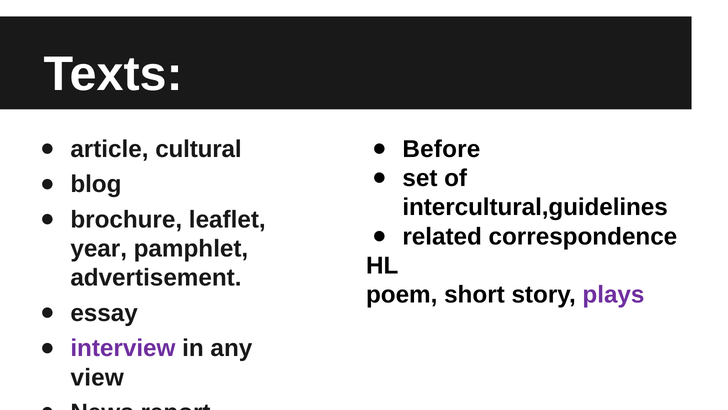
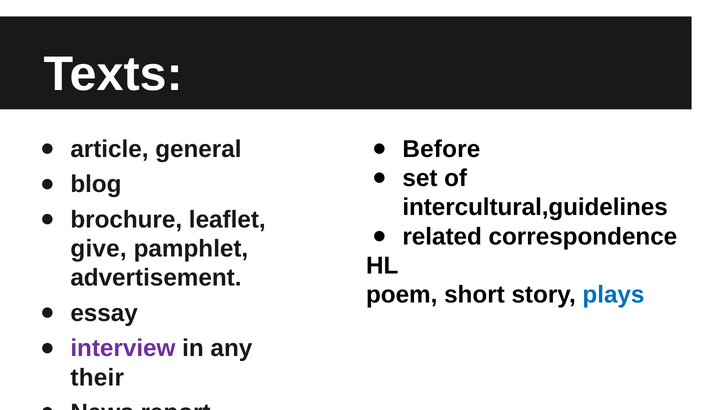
cultural: cultural -> general (198, 149)
year: year -> give (99, 248)
plays colour: purple -> blue (613, 295)
view: view -> their (97, 377)
